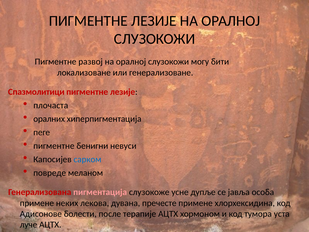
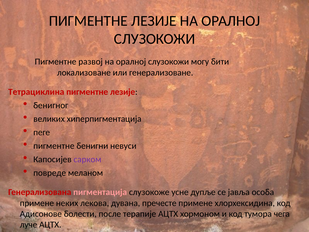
Спазмолитици: Спазмолитици -> Тетрациклина (36, 92)
плочаста: плочаста -> бенигног (51, 105)
оралних: оралних -> великих (49, 119)
сарком colour: blue -> purple (87, 159)
уста: уста -> чега (282, 214)
